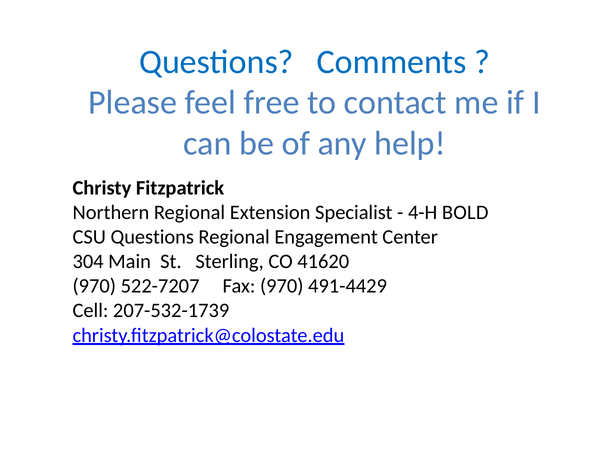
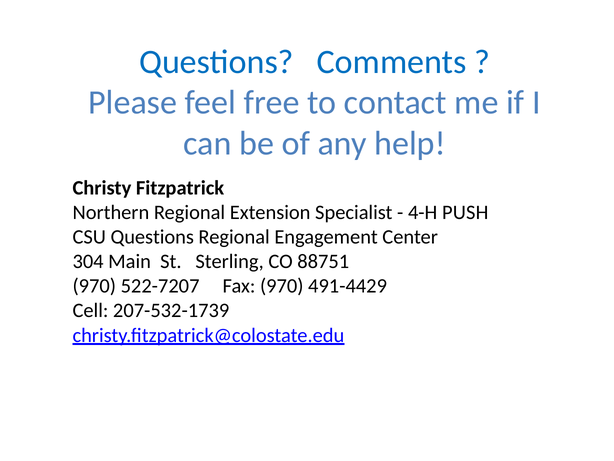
BOLD: BOLD -> PUSH (465, 212)
41620: 41620 -> 88751 (323, 261)
